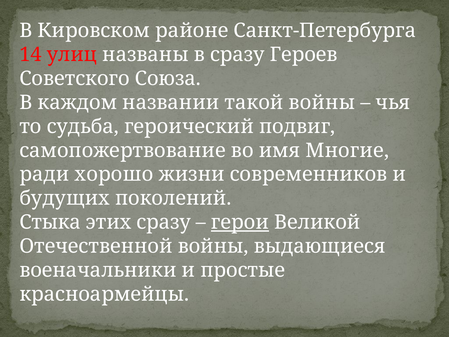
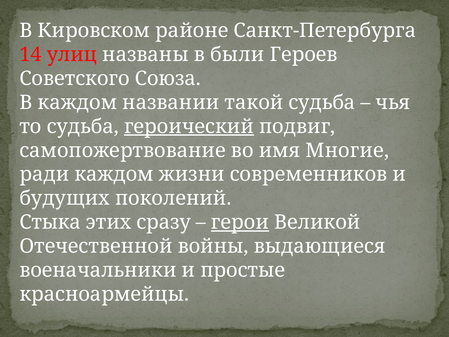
в сразу: сразу -> были (237, 54)
такой войны: войны -> судьба (322, 102)
героический underline: none -> present (189, 126)
ради хорошо: хорошо -> каждом (114, 174)
